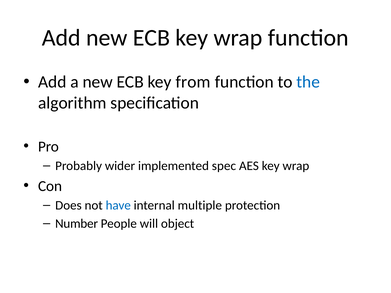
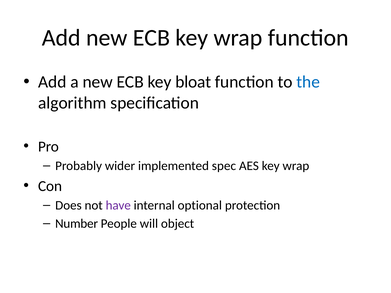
from: from -> bloat (193, 82)
have colour: blue -> purple (118, 206)
multiple: multiple -> optional (200, 206)
